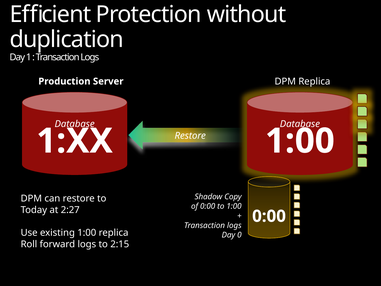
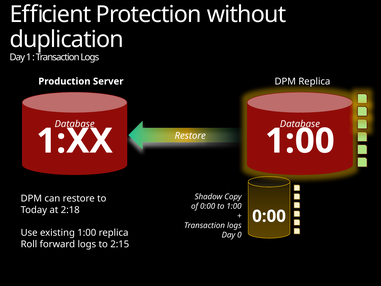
2:27: 2:27 -> 2:18 (70, 210)
